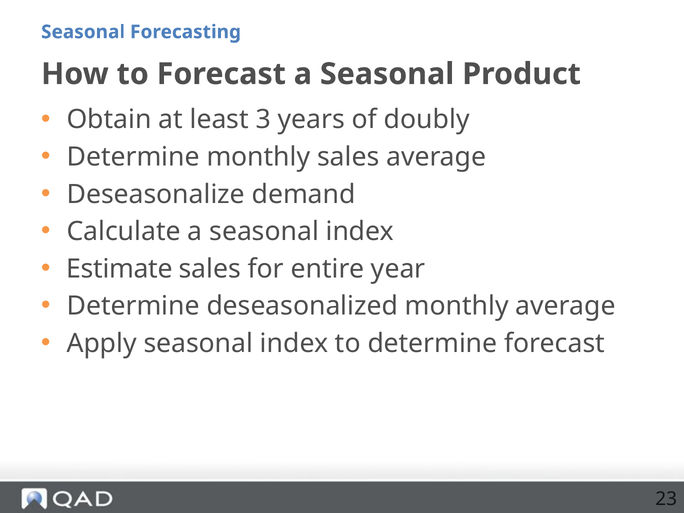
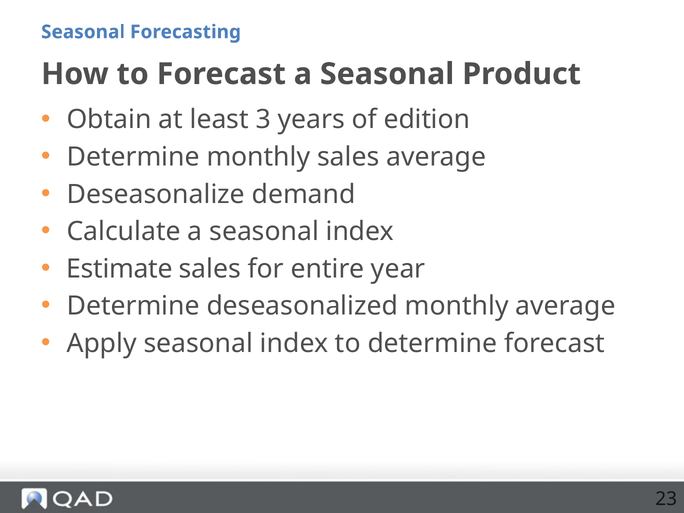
doubly: doubly -> edition (427, 120)
